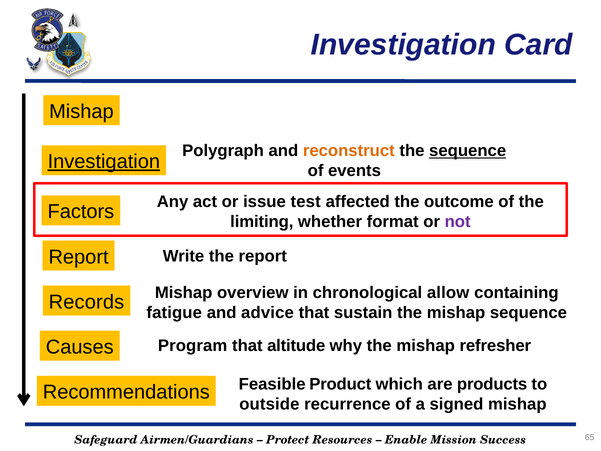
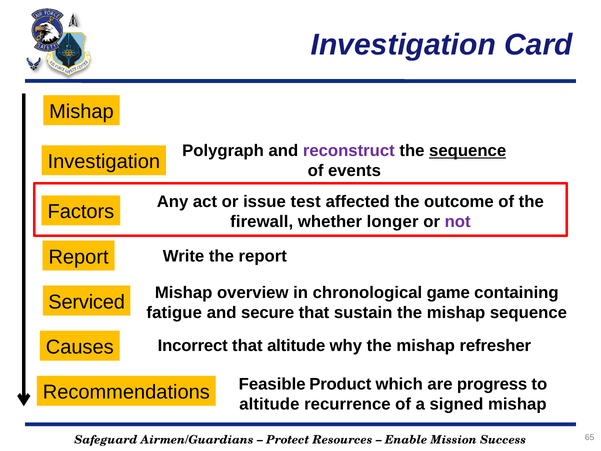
reconstruct colour: orange -> purple (349, 151)
Investigation underline: present -> none (104, 162)
limiting: limiting -> firewall (262, 222)
format: format -> longer (393, 222)
allow: allow -> game (448, 293)
Records: Records -> Serviced (87, 302)
advice: advice -> secure (268, 313)
Program: Program -> Incorrect (193, 346)
products: products -> progress (492, 384)
outside: outside -> altitude (269, 404)
